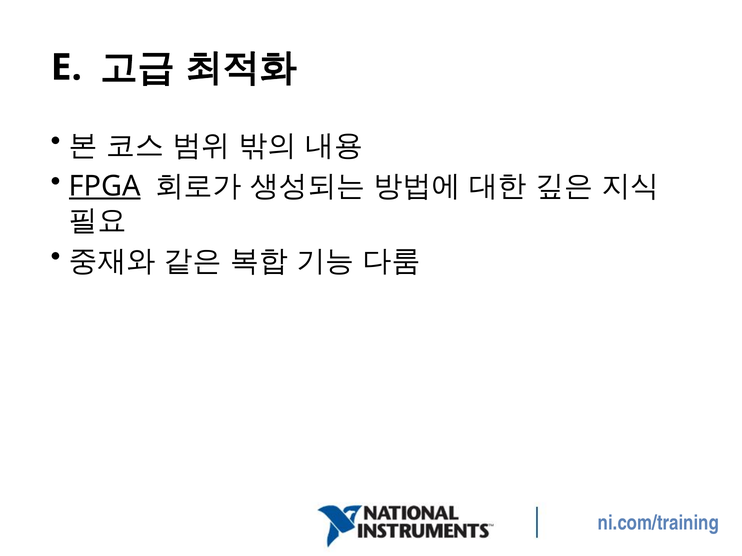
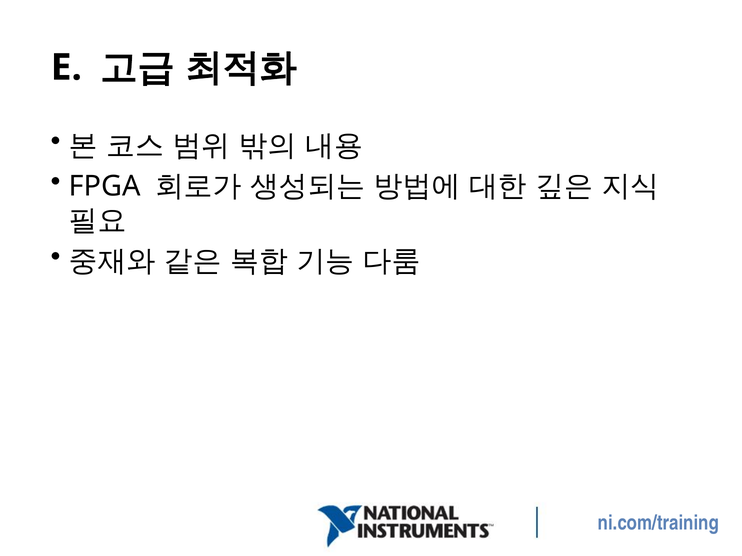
FPGA underline: present -> none (105, 186)
